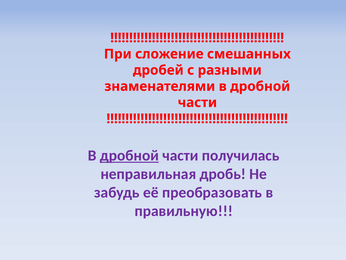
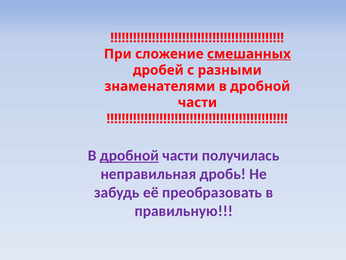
смешанных underline: none -> present (249, 54)
